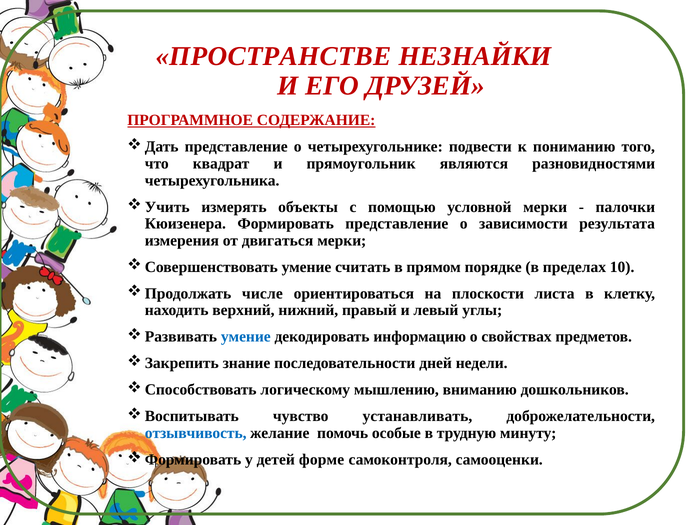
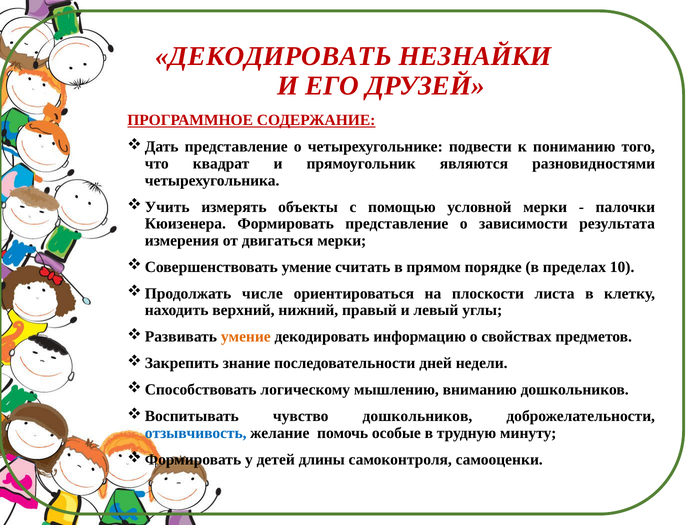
ПРОСТРАНСТВЕ: ПРОСТРАНСТВЕ -> ДЕКОДИРОВАТЬ (274, 56)
умение colour: blue -> orange (246, 337)
чувство устанавливать: устанавливать -> дошкольников (417, 416)
форме: форме -> длины (322, 460)
